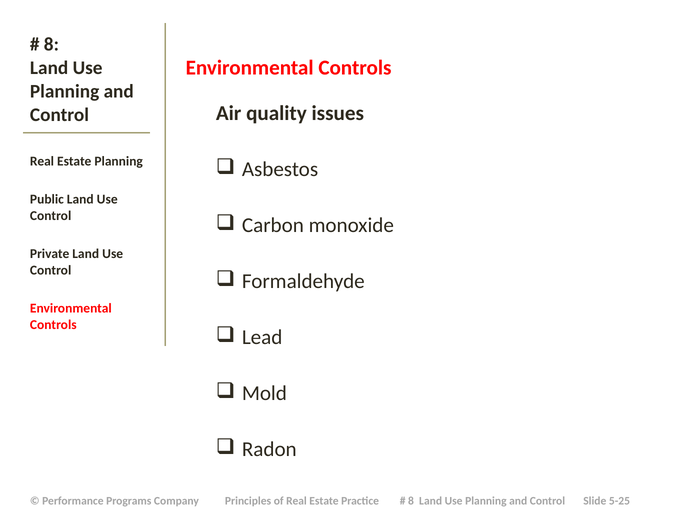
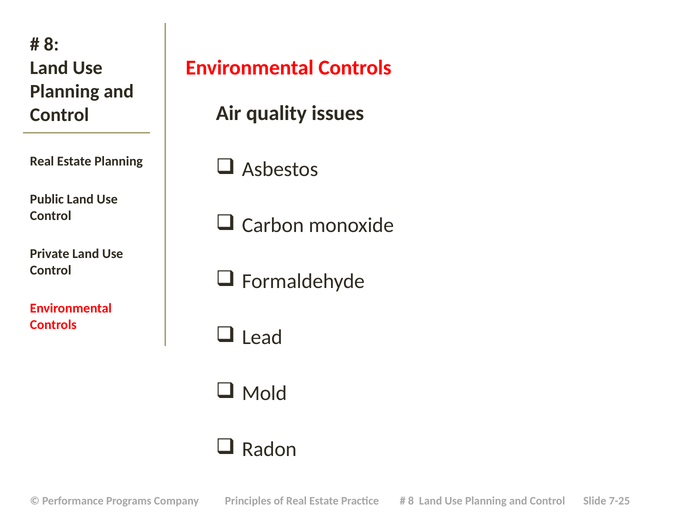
5-25: 5-25 -> 7-25 (619, 501)
